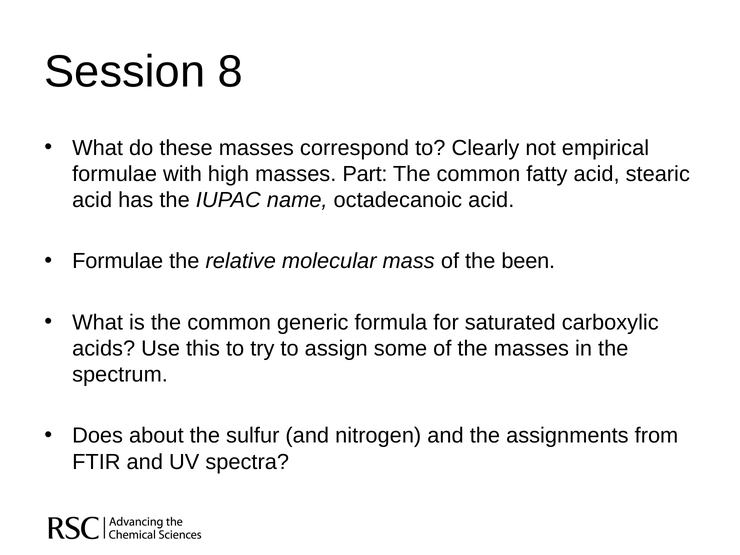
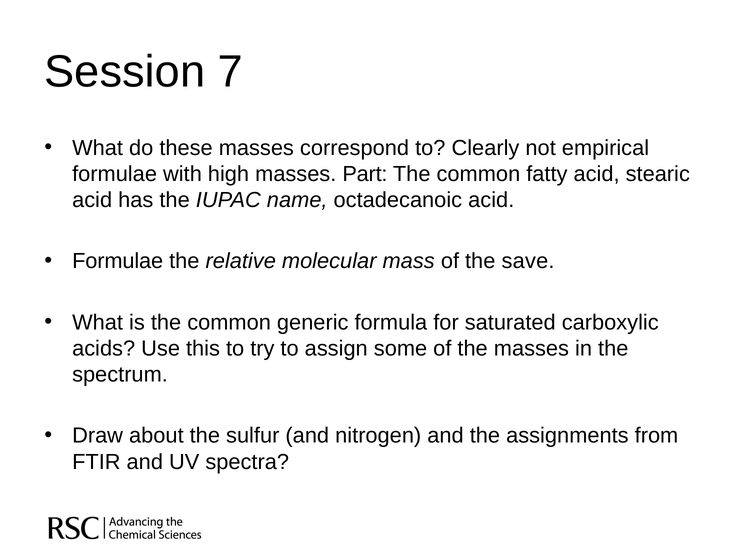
8: 8 -> 7 (230, 72)
been: been -> save (528, 261)
Does: Does -> Draw (98, 436)
